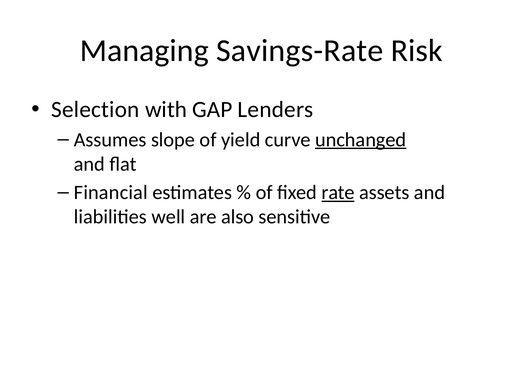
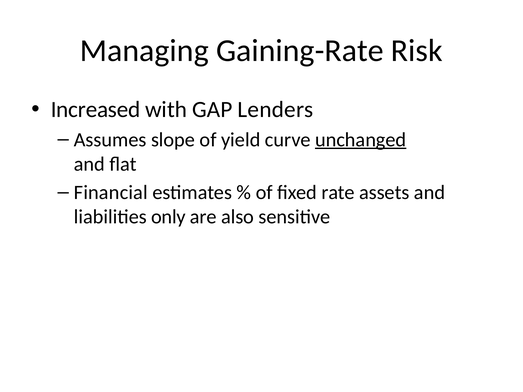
Savings-Rate: Savings-Rate -> Gaining-Rate (300, 51)
Selection: Selection -> Increased (96, 110)
rate underline: present -> none (338, 193)
well: well -> only (168, 217)
